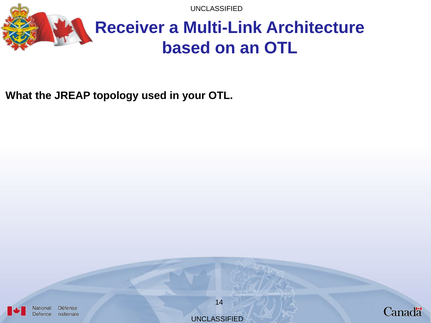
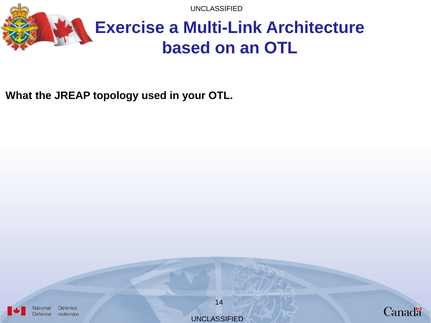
Receiver: Receiver -> Exercise (130, 28)
